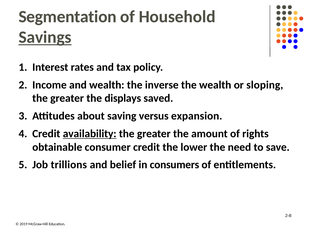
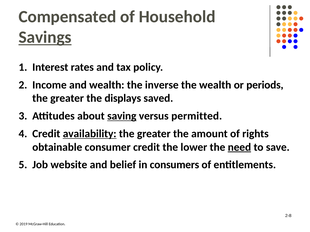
Segmentation: Segmentation -> Compensated (67, 17)
sloping: sloping -> periods (265, 85)
saving underline: none -> present (122, 116)
expansion: expansion -> permitted (197, 116)
need underline: none -> present (239, 147)
trillions: trillions -> website (69, 165)
